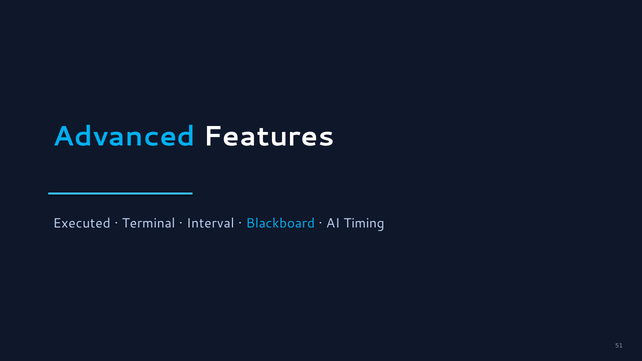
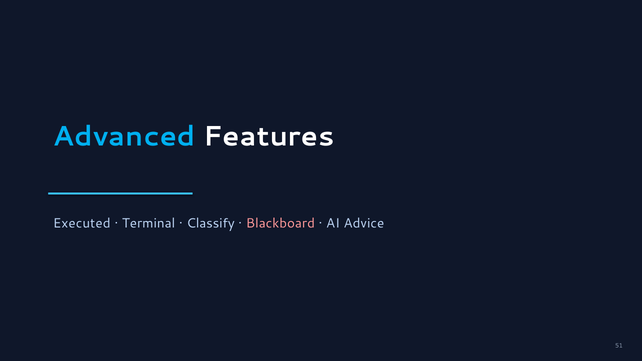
Interval: Interval -> Classify (211, 223)
Blackboard colour: light blue -> pink (280, 223)
Timing: Timing -> Advice (364, 223)
